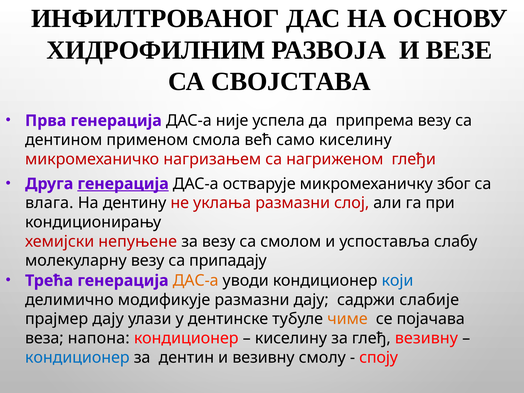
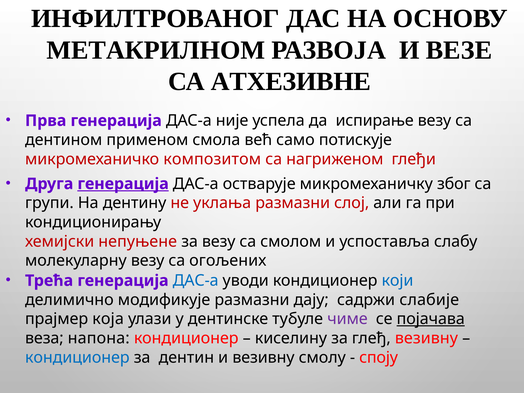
ХИДРОФИЛНИМ: ХИДРОФИЛНИМ -> МЕТАКРИЛНОМ (156, 50)
СВОЈСТАВА: СВОЈСТАВА -> АТХЕЗИВНЕ (291, 82)
припрема: припрема -> испирање (375, 121)
само киселину: киселину -> потискује (355, 140)
нагризањем: нагризањем -> композитом (212, 159)
влага: влага -> групи (49, 203)
припадају: припадају -> огољених (228, 261)
ДАС-а colour: orange -> blue (196, 281)
прајмер дају: дају -> која (108, 319)
чиме colour: orange -> purple (347, 319)
појачава underline: none -> present (431, 319)
